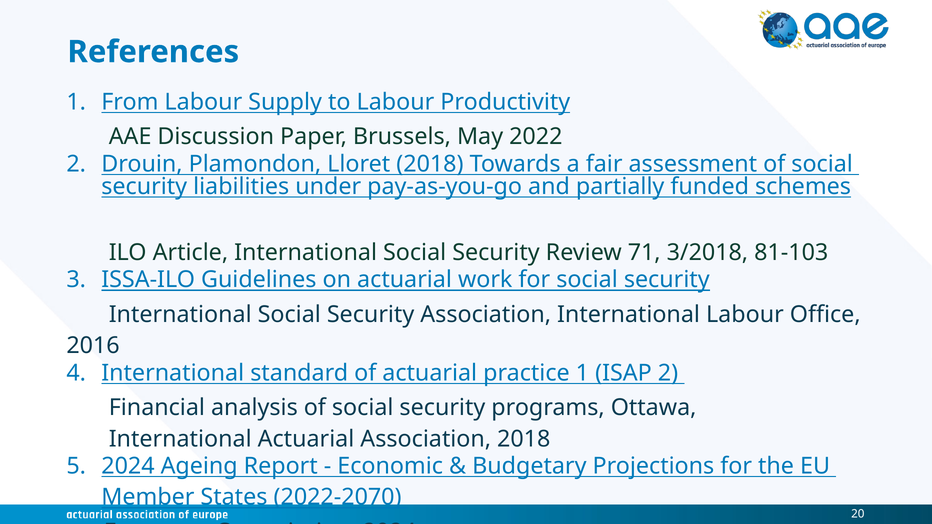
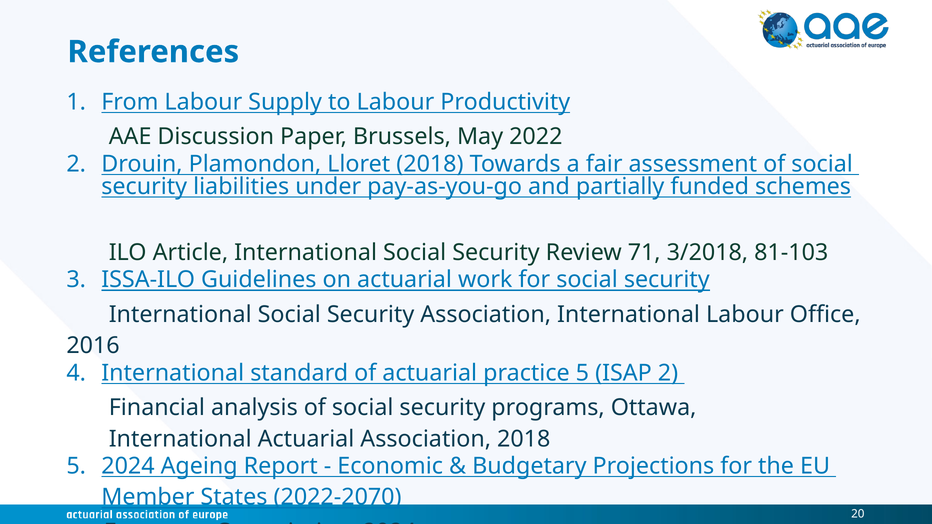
practice 1: 1 -> 5 (582, 373)
